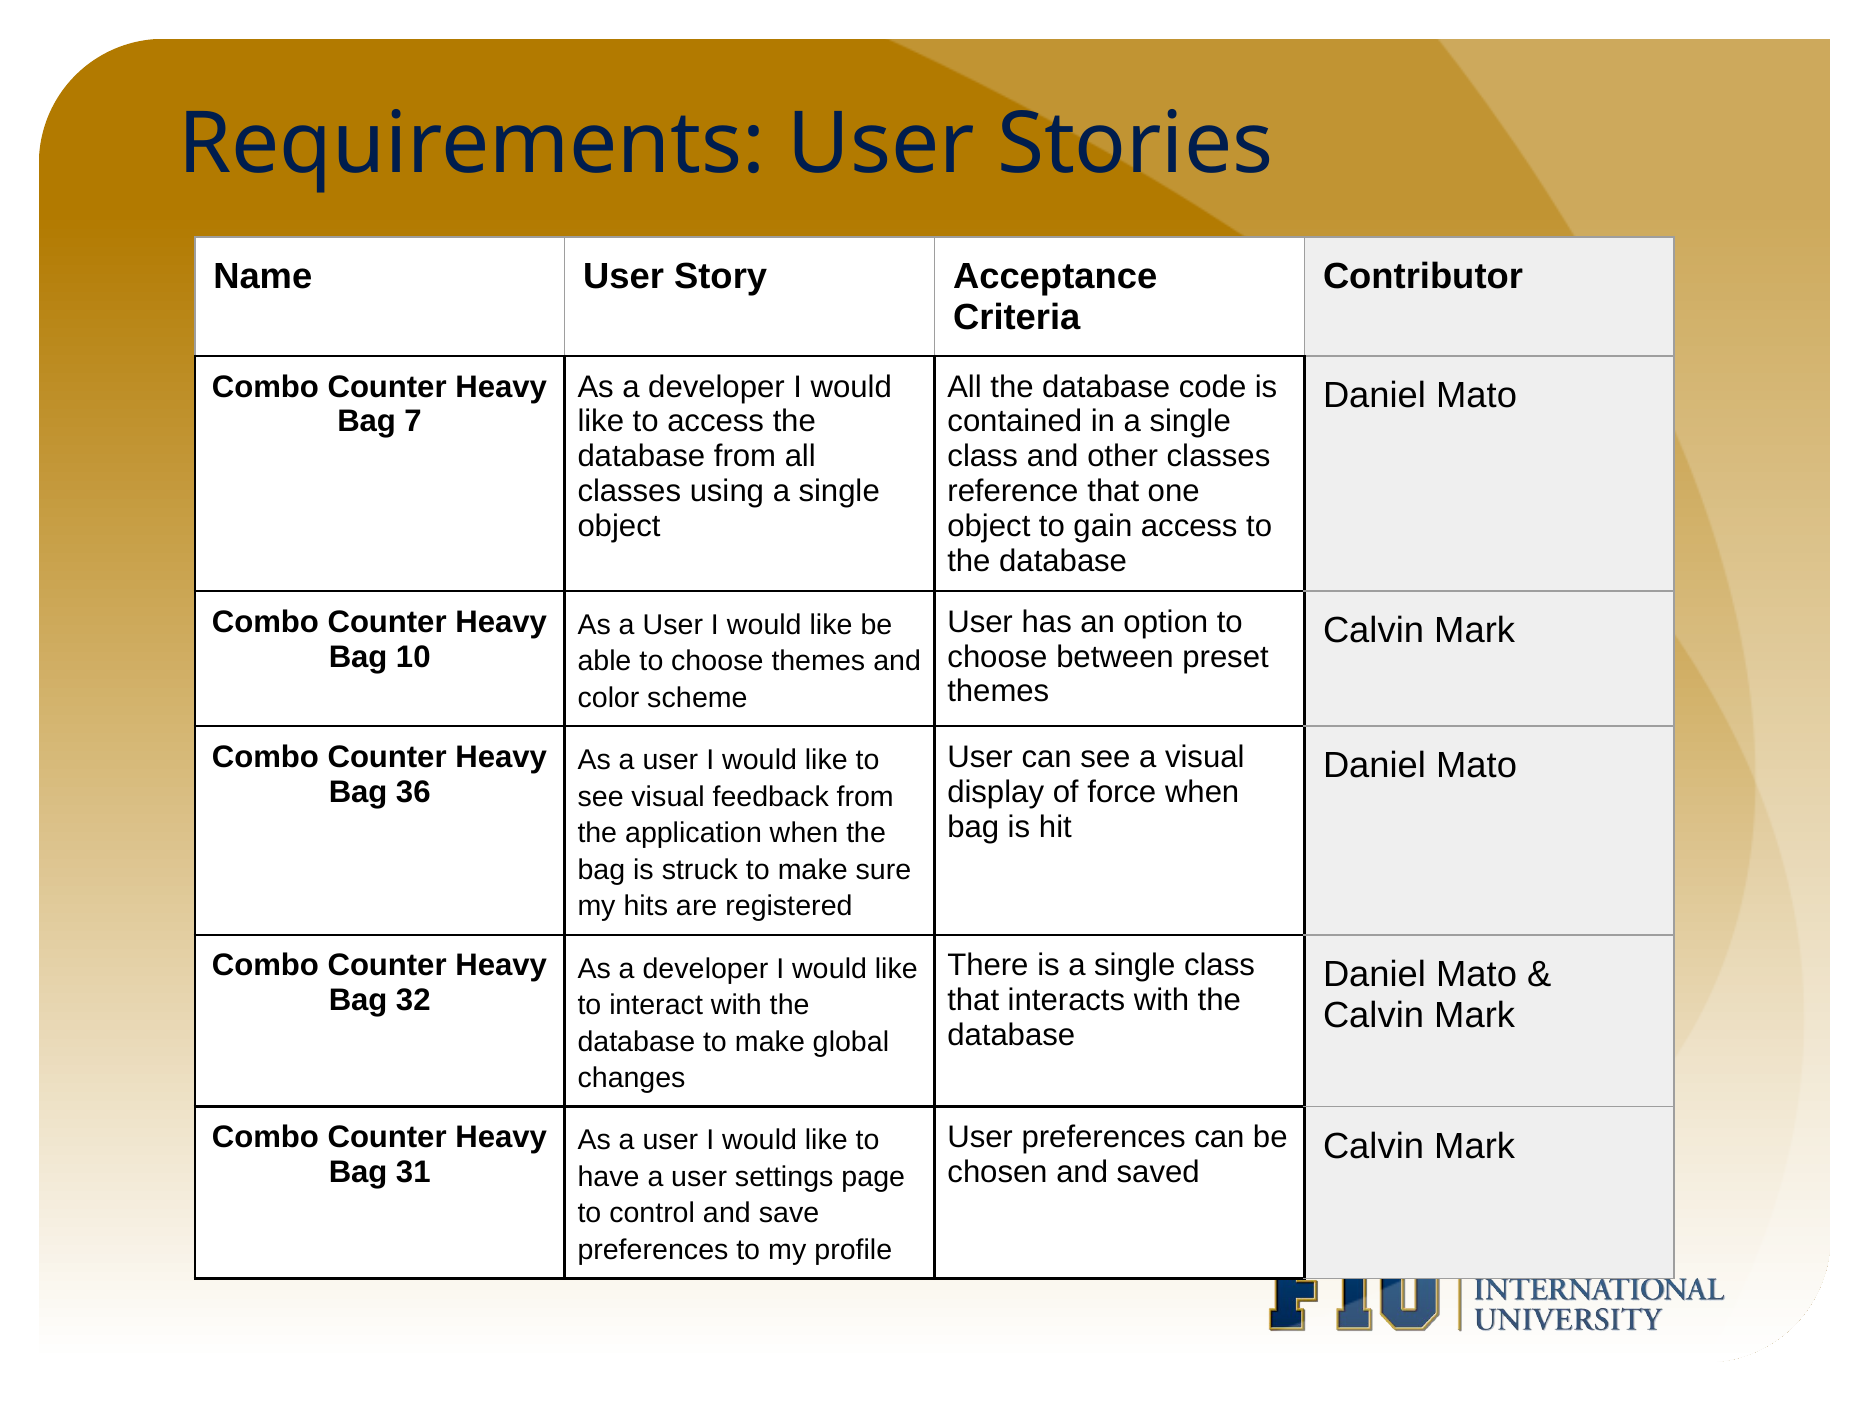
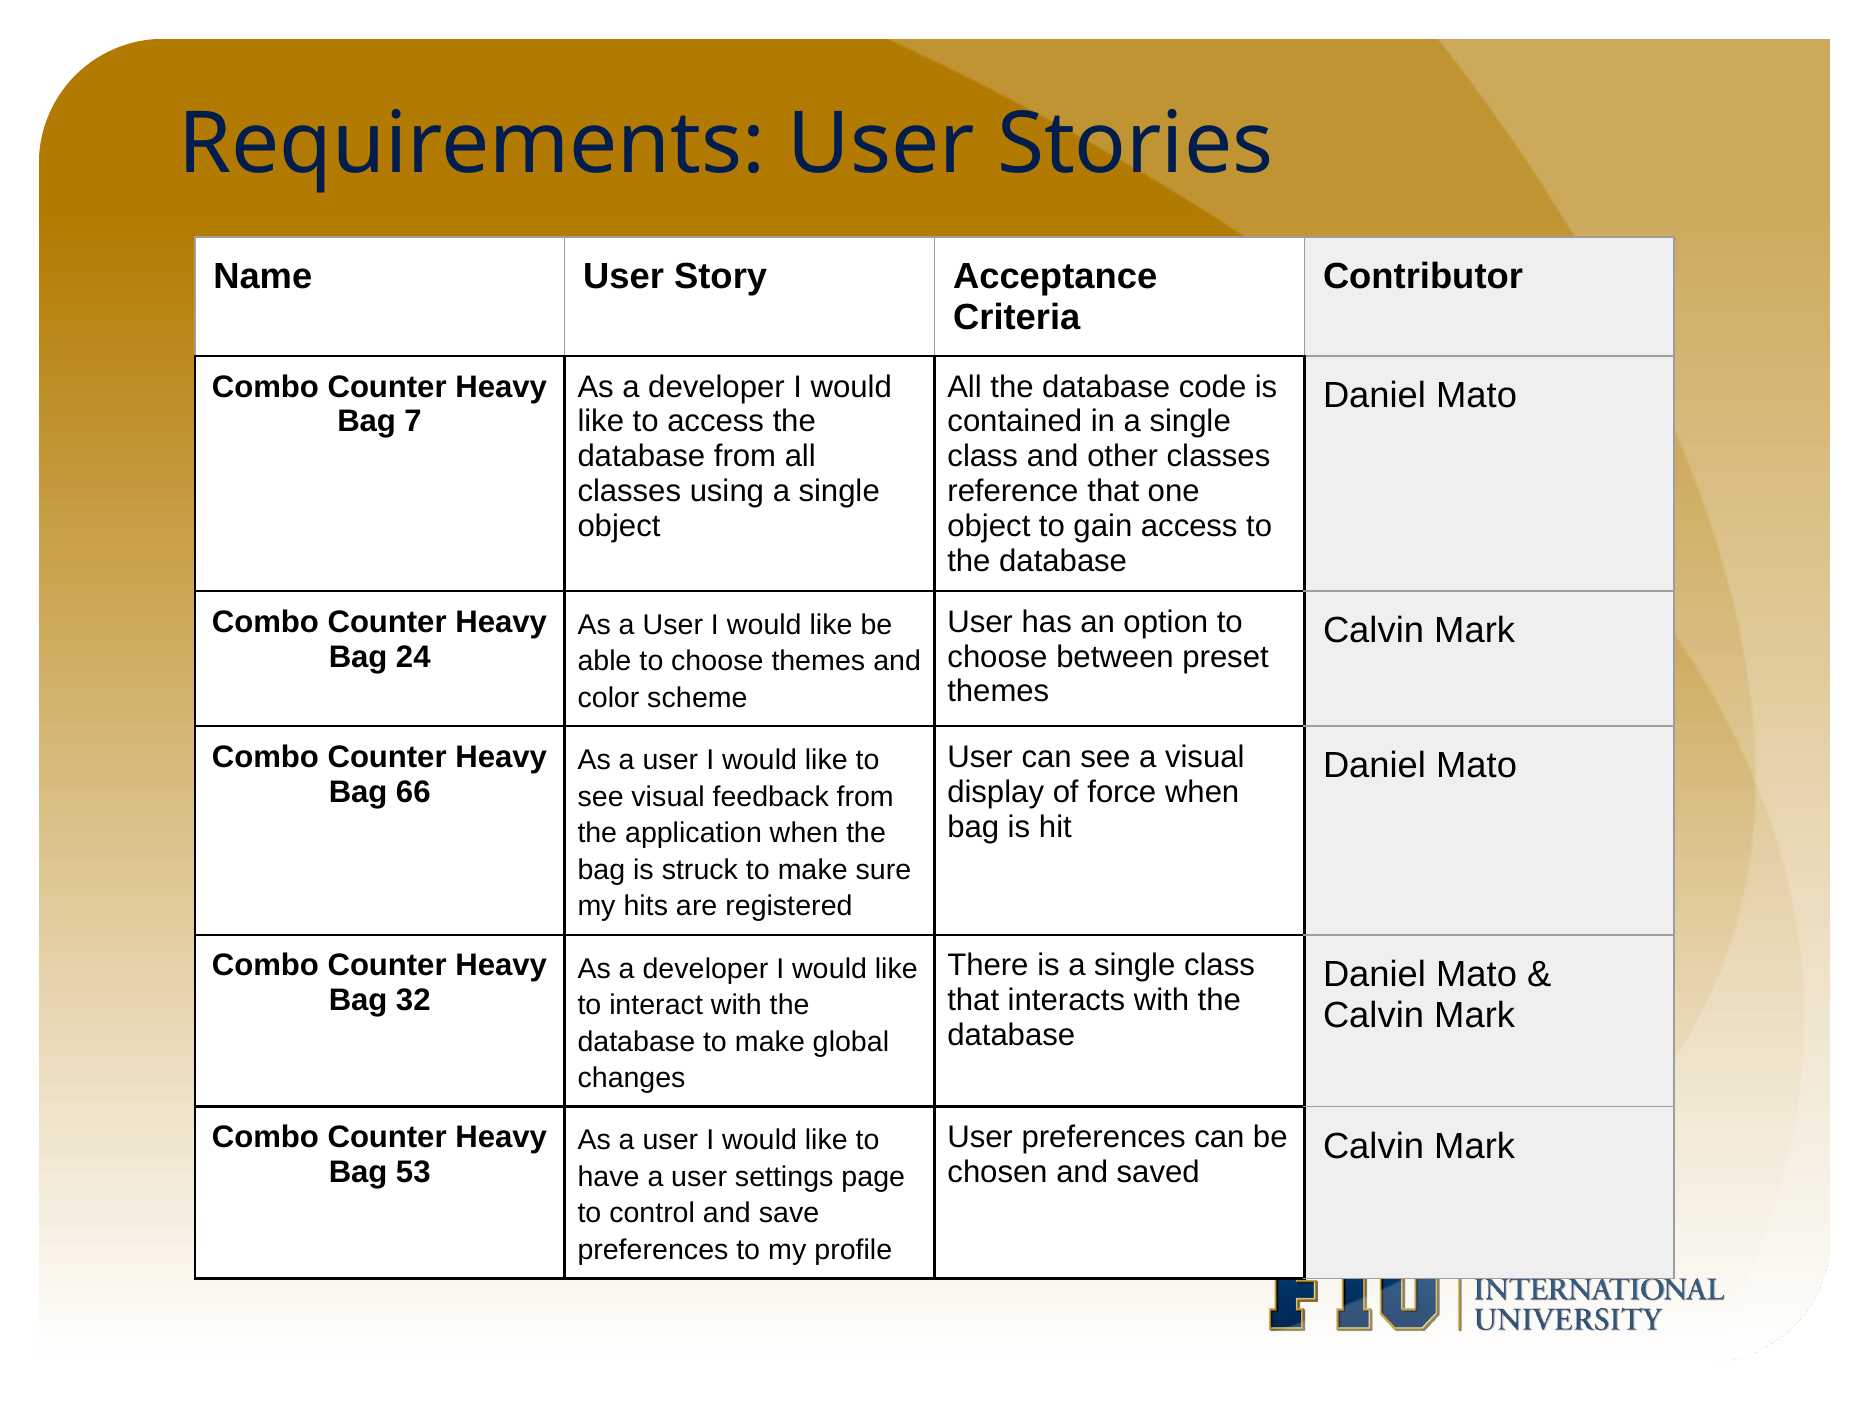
10: 10 -> 24 (413, 657)
36: 36 -> 66 (413, 793)
31: 31 -> 53 (413, 1173)
